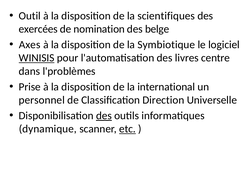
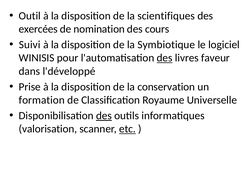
belge: belge -> cours (157, 29)
Axes: Axes -> Suivi (30, 45)
WINISIS underline: present -> none (37, 58)
des underline: none -> present (165, 58)
centre: centre -> faveur (216, 58)
l'problèmes: l'problèmes -> l'développé (69, 71)
international: international -> conservation (166, 87)
personnel: personnel -> formation (42, 100)
Direction: Direction -> Royaume (163, 100)
dynamique: dynamique -> valorisation (48, 129)
